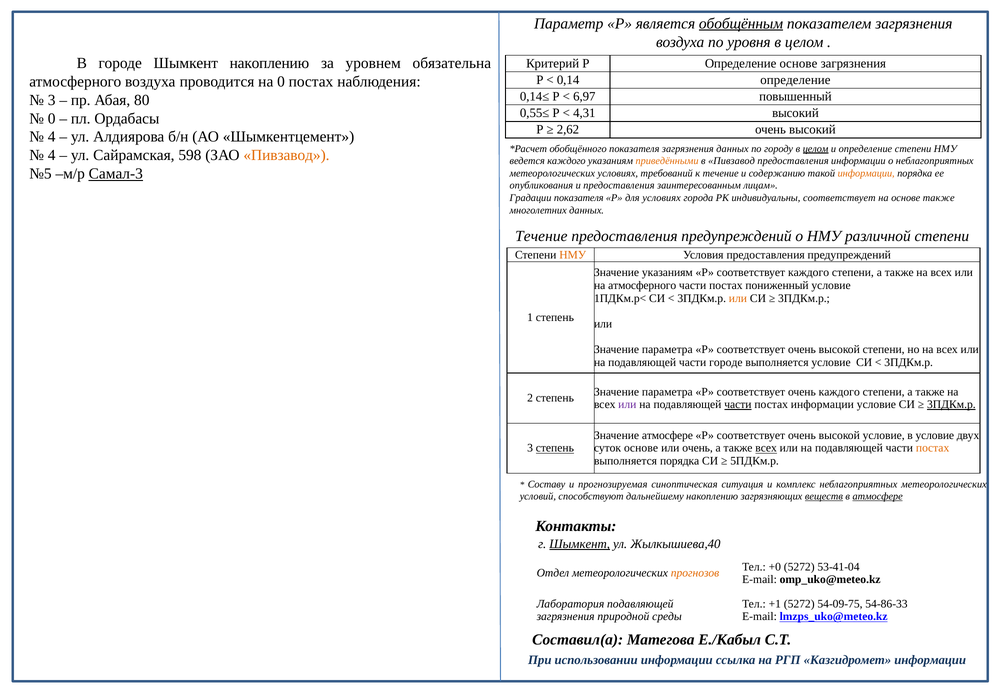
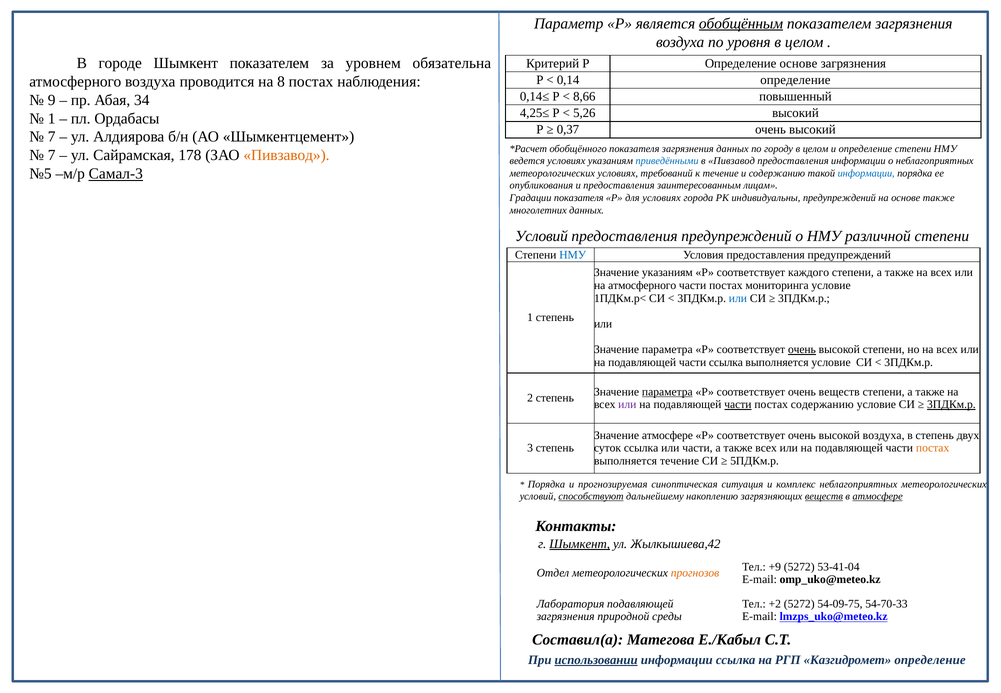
Шымкент накоплению: накоплению -> показателем (269, 63)
на 0: 0 -> 8 (281, 81)
6,97: 6,97 -> 8,66 (584, 97)
3: 3 -> 9 (52, 100)
80: 80 -> 34 (142, 100)
0,55≤: 0,55≤ -> 4,25≤ (535, 113)
4,31: 4,31 -> 5,26 (584, 113)
0: 0 -> 1 (52, 118)
2,62: 2,62 -> 0,37 (568, 130)
4: 4 -> 7 (52, 137)
целом underline: present -> none (816, 149)
4: 4 -> 7 (52, 155)
598: 598 -> 178 (190, 155)
ведется каждого: каждого -> условиях (566, 161)
приведёнными colour: orange -> blue (667, 161)
информации colour: orange -> blue (866, 173)
индивидуальны соответствует: соответствует -> предупреждений (839, 198)
Течение: Течение -> Условий (542, 236)
НМУ colour: orange -> blue (573, 255)
пониженный: пониженный -> мониторинга (777, 285)
или colour: orange -> blue (738, 298)
очень underline: none -> present (802, 349)
части городе: городе -> ссылка (726, 362)
параметра underline: none -> present (667, 392)
очень каждого: каждого -> веществ (839, 392)
постах информации: информации -> содержанию (822, 405)
высокой условие: условие -> воздуха (884, 435)
в условие: условие -> степень (935, 435)
степень underline: present -> none (555, 448)
суток основе: основе -> ссылка (641, 448)
или очень: очень -> части (697, 448)
всех underline: present -> none (766, 448)
выполняется порядка: порядка -> течение (680, 461)
Составу: Составу -> Порядка (546, 484)
способствуют underline: none -> present (591, 496)
Жылкышиева,40: Жылкышиева,40 -> Жылкышиева,42 (675, 544)
+0: +0 -> +9 (775, 567)
+1: +1 -> +2 (775, 604)
54-86-33: 54-86-33 -> 54-70-33 (886, 604)
использовании underline: none -> present (596, 660)
Казгидромет информации: информации -> определение (930, 660)
